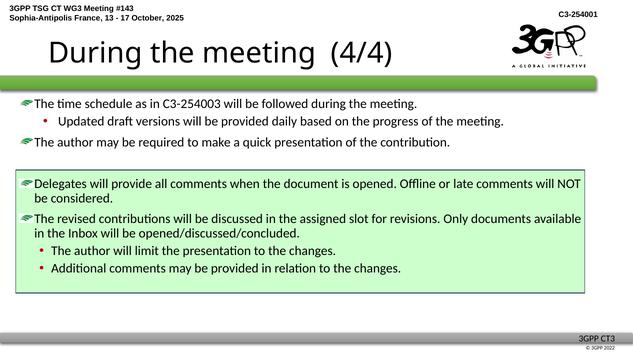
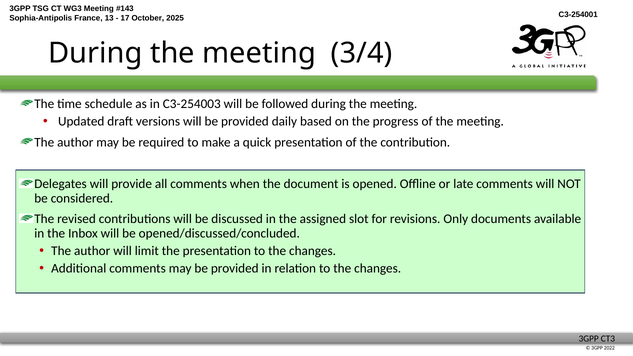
4/4: 4/4 -> 3/4 (362, 53)
